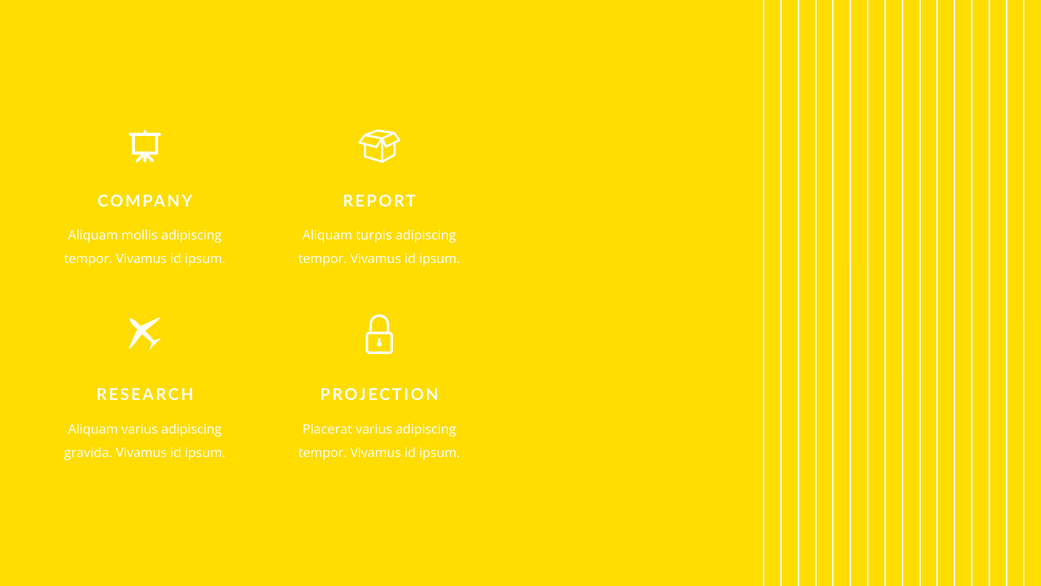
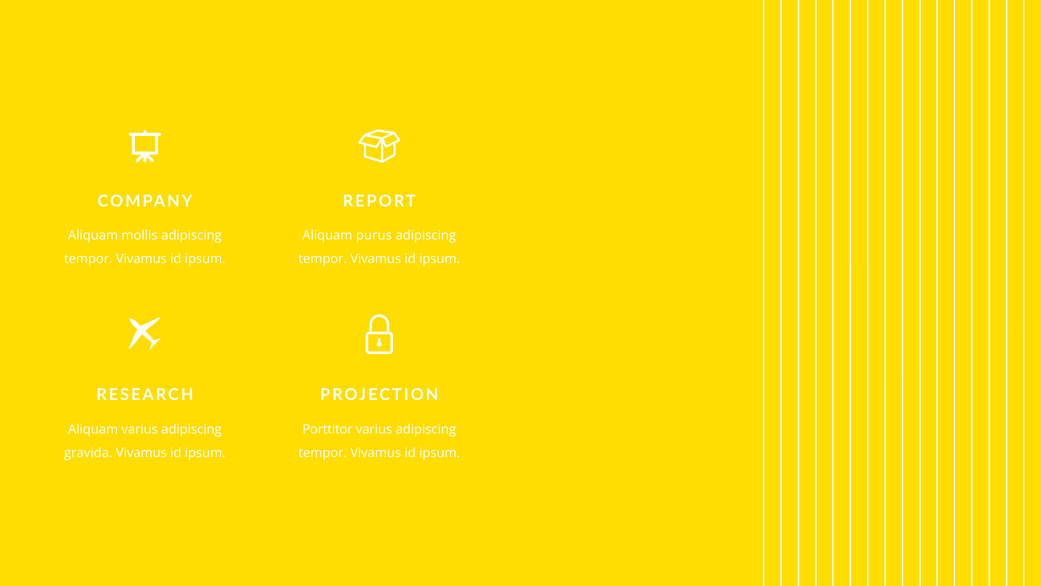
turpis: turpis -> purus (374, 235)
Placerat: Placerat -> Porttitor (327, 429)
